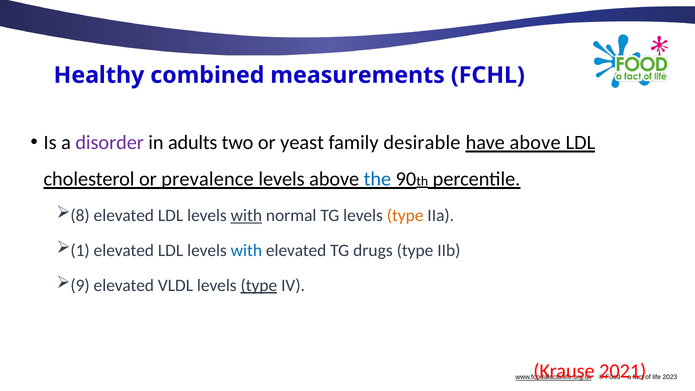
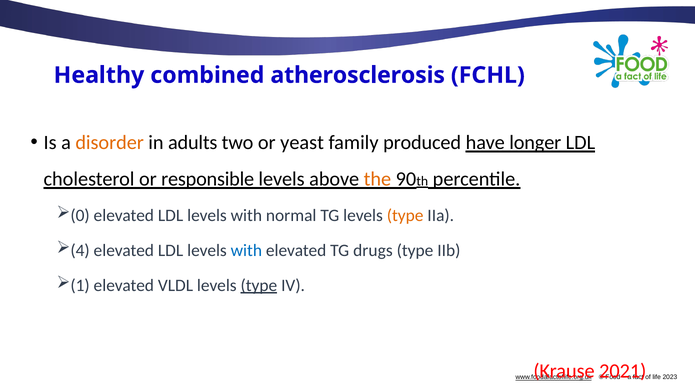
measurements: measurements -> atherosclerosis (358, 75)
disorder colour: purple -> orange (110, 143)
desirable: desirable -> produced (422, 143)
have above: above -> longer (535, 143)
prevalence: prevalence -> responsible (208, 179)
the colour: blue -> orange (377, 179)
8: 8 -> 0 (80, 215)
with underline: present -> none (246, 215)
1: 1 -> 4 (80, 250)
9: 9 -> 1 (80, 285)
